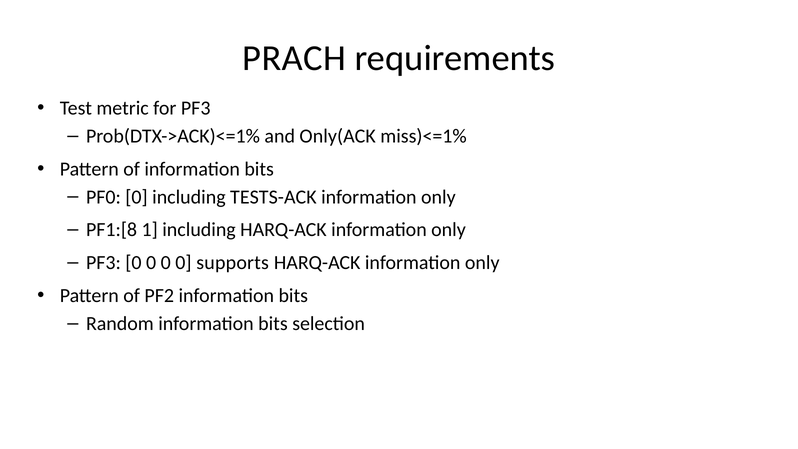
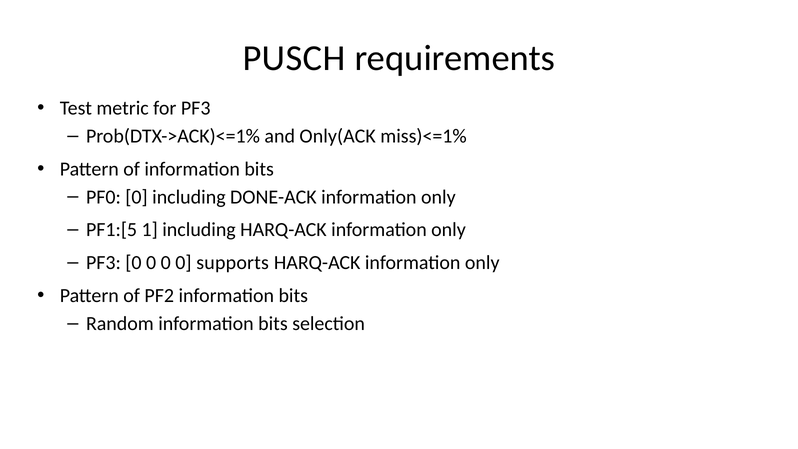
PRACH: PRACH -> PUSCH (294, 58)
TESTS-ACK: TESTS-ACK -> DONE-ACK (273, 197)
PF1:[8: PF1:[8 -> PF1:[5 (112, 230)
